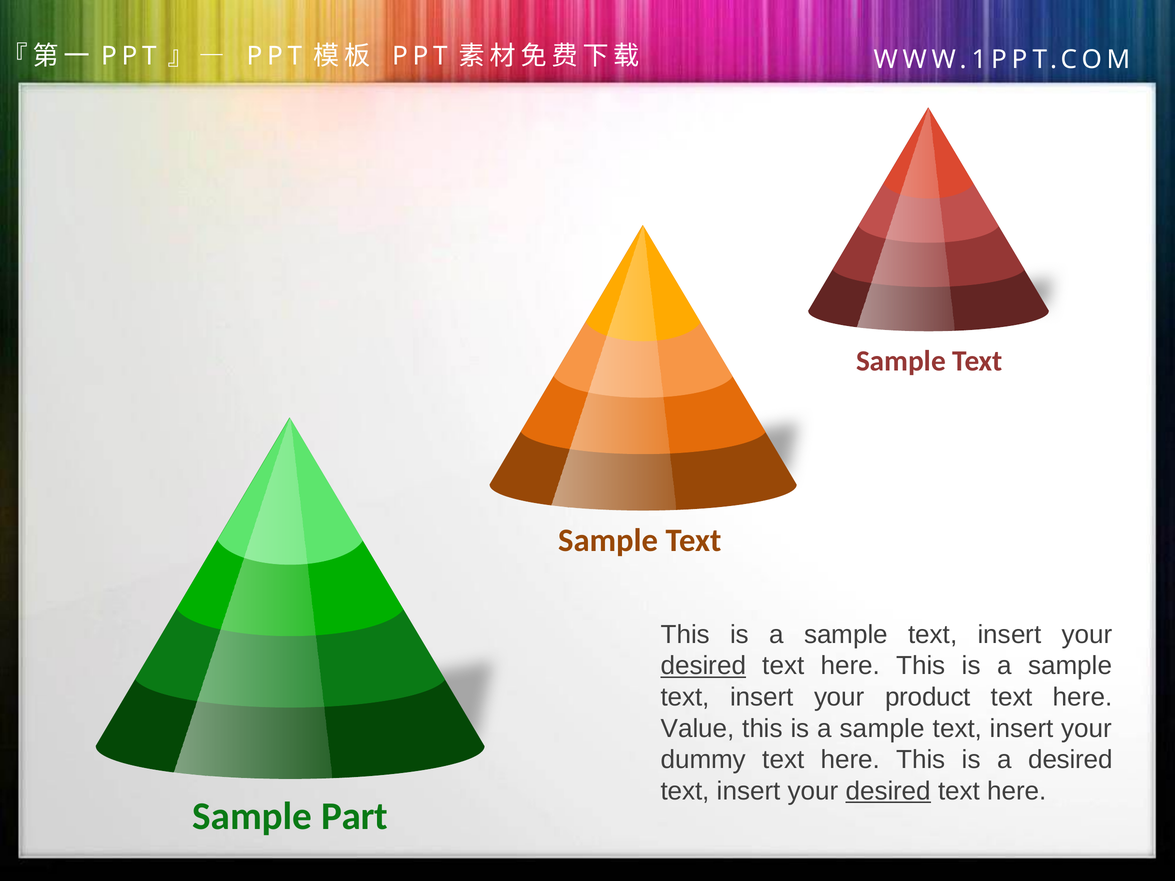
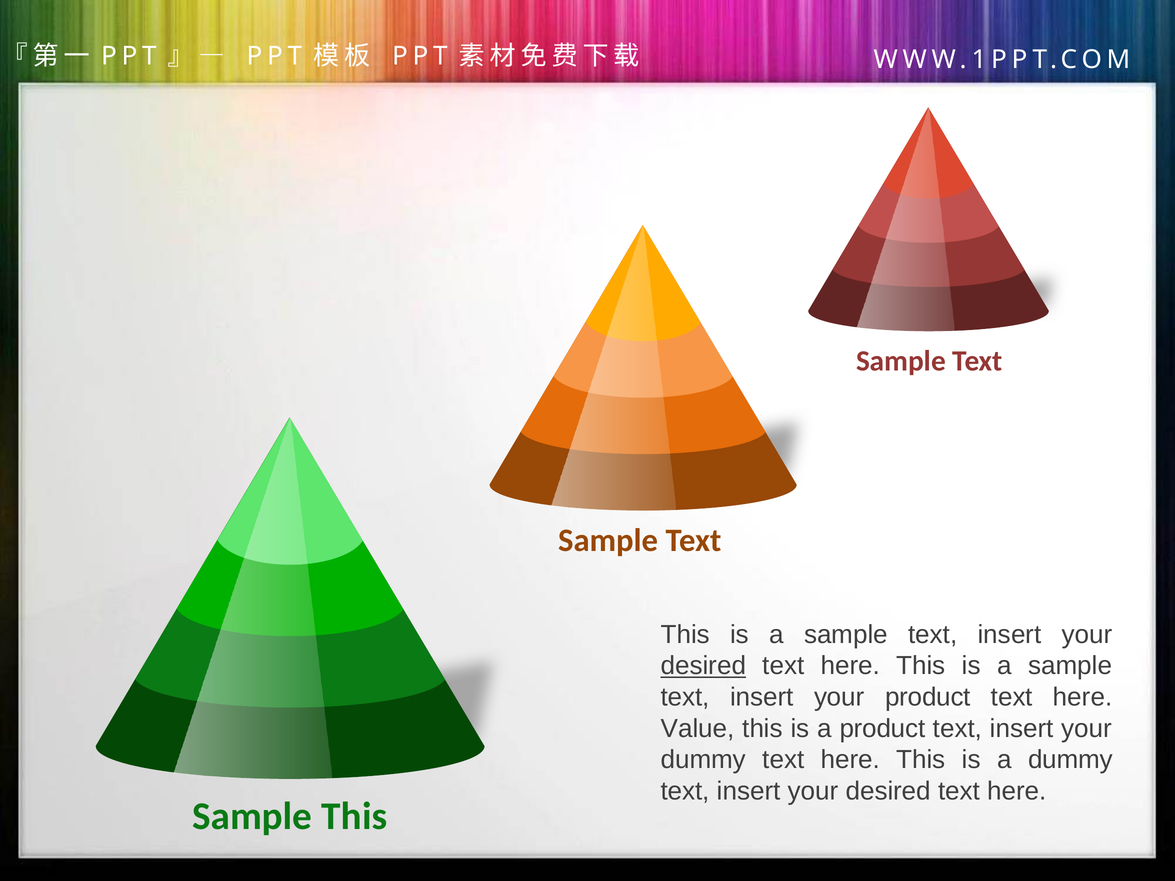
sample: sample -> product (882, 729)
a desired: desired -> dummy (1070, 760)
desired underline: present -> none (888, 791)
Sample Part: Part -> This (354, 817)
